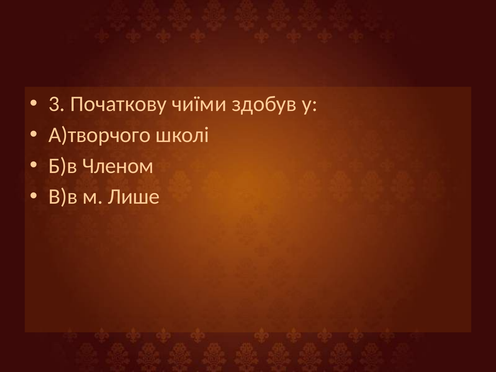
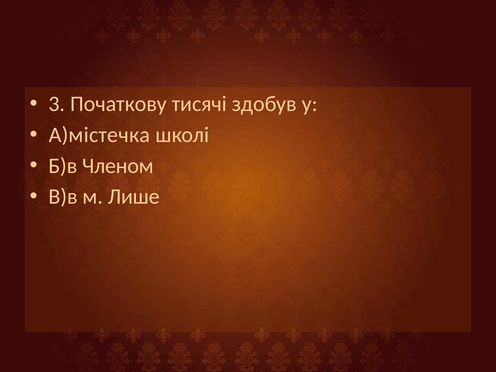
чиїми: чиїми -> тисячі (199, 104)
А)творчого: А)творчого -> А)містечка (99, 135)
